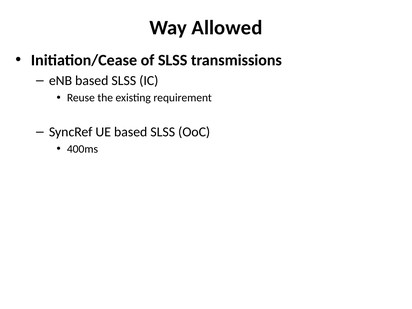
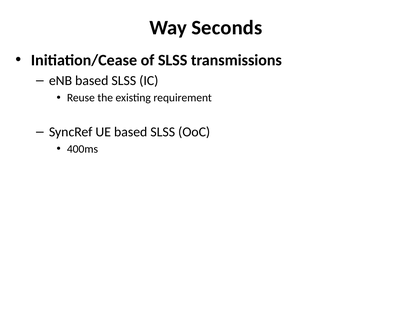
Allowed: Allowed -> Seconds (227, 28)
